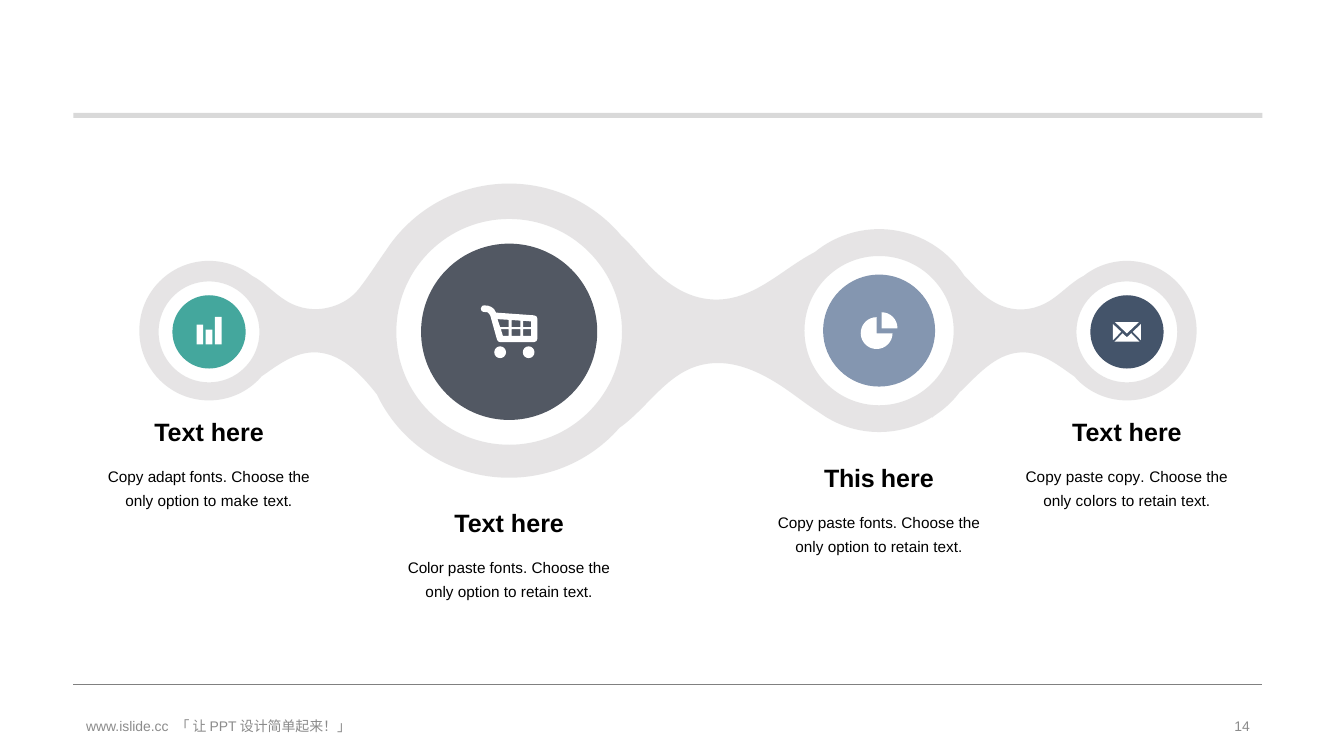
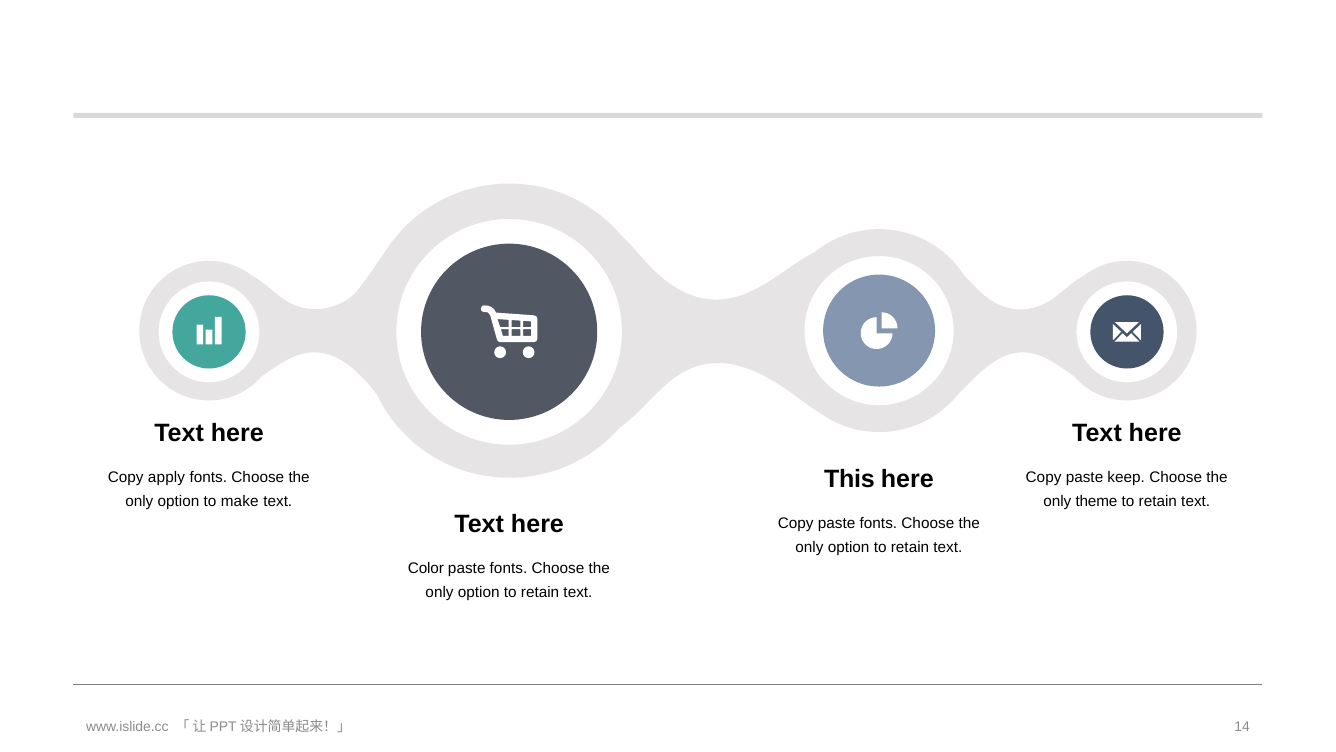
paste copy: copy -> keep (1126, 478)
adapt: adapt -> apply (167, 478)
colors: colors -> theme (1097, 501)
